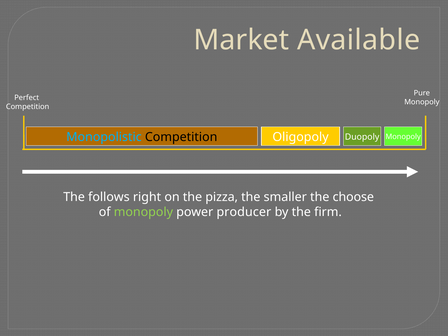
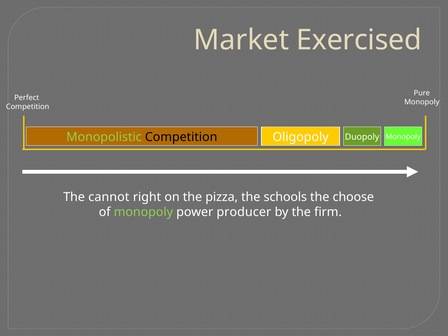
Available: Available -> Exercised (359, 40)
Monopolistic colour: light blue -> light green (104, 137)
follows: follows -> cannot (109, 197)
smaller: smaller -> schools (285, 197)
